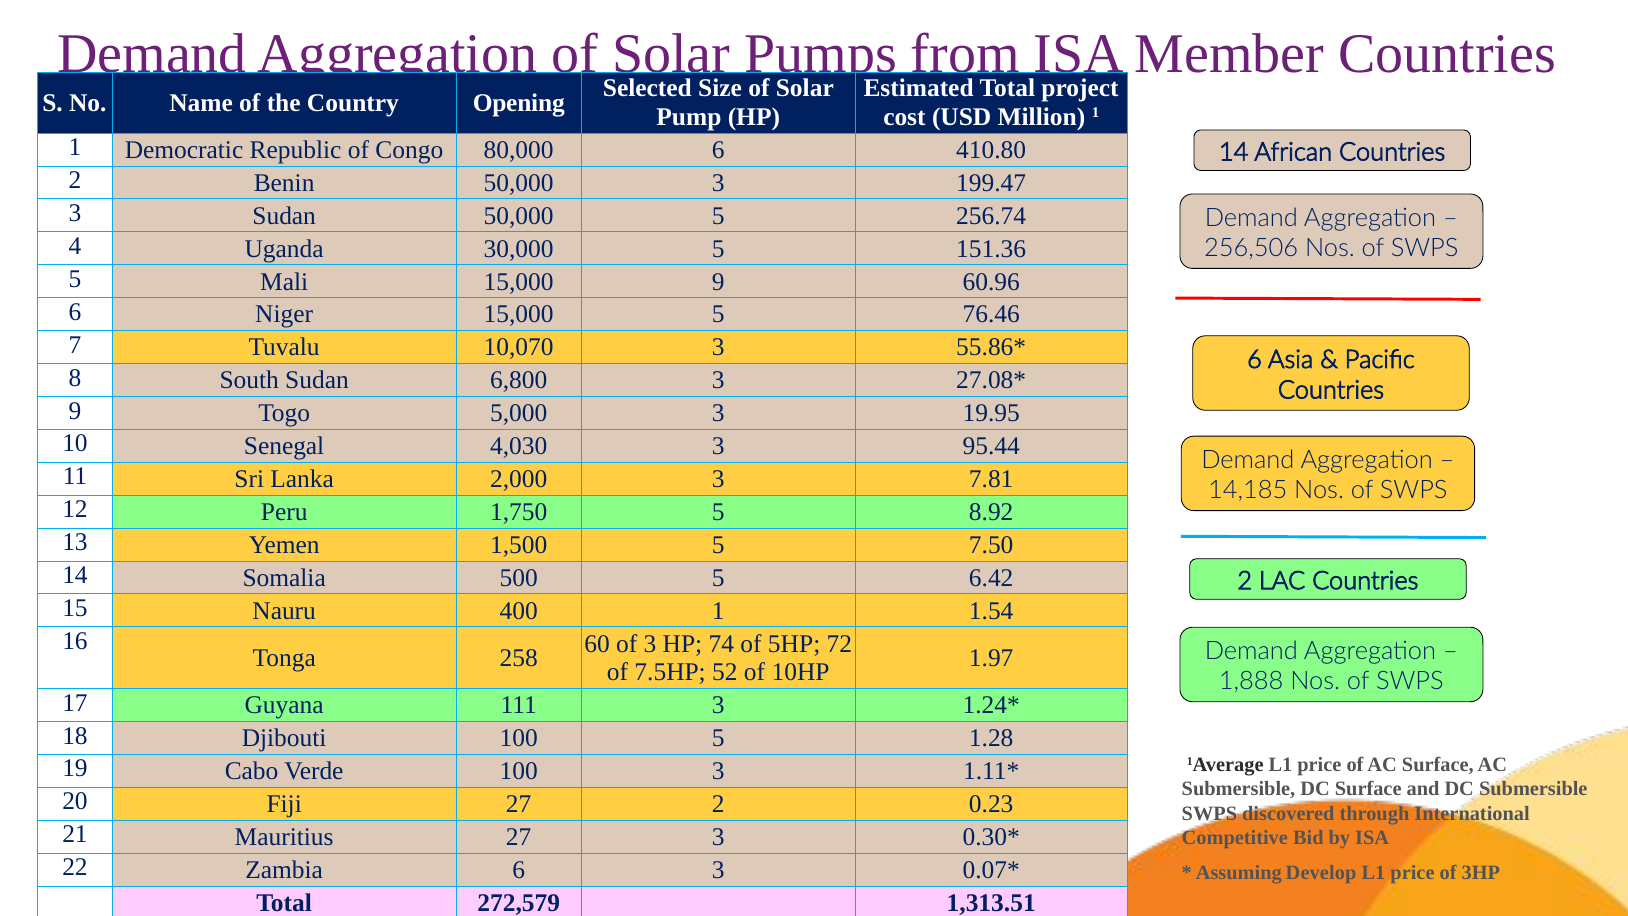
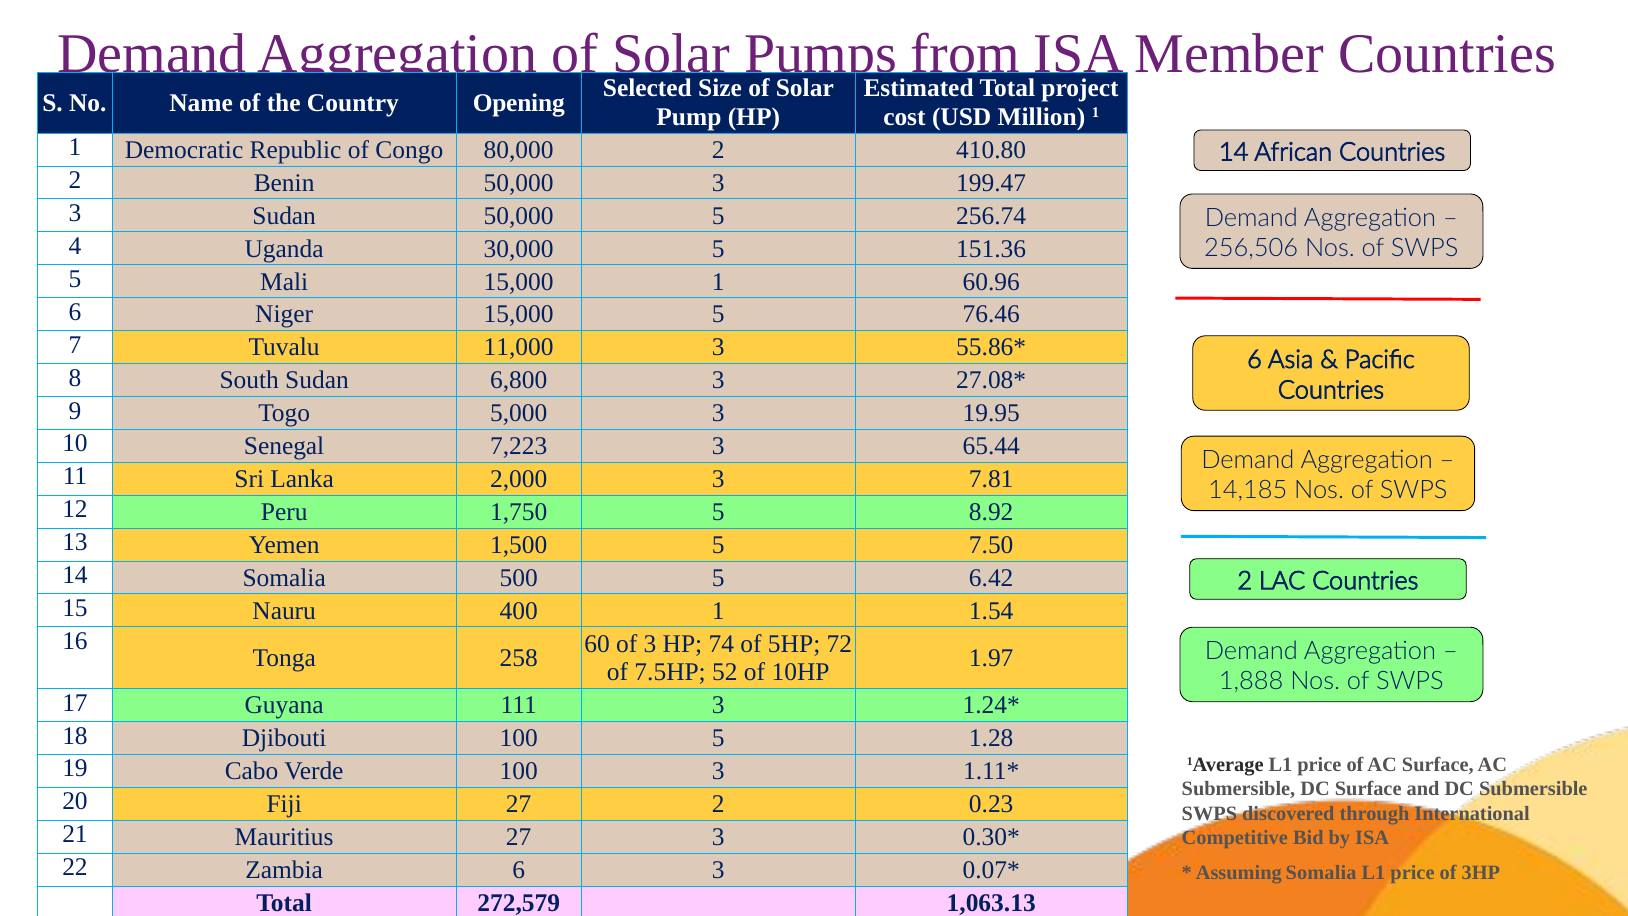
80,000 6: 6 -> 2 (718, 150)
15,000 9: 9 -> 1 (718, 282)
10,070: 10,070 -> 11,000 (519, 348)
4,030: 4,030 -> 7,223 (519, 446)
95.44: 95.44 -> 65.44 (991, 446)
Assuming Develop: Develop -> Somalia (1321, 873)
1,313.51: 1,313.51 -> 1,063.13 (991, 903)
